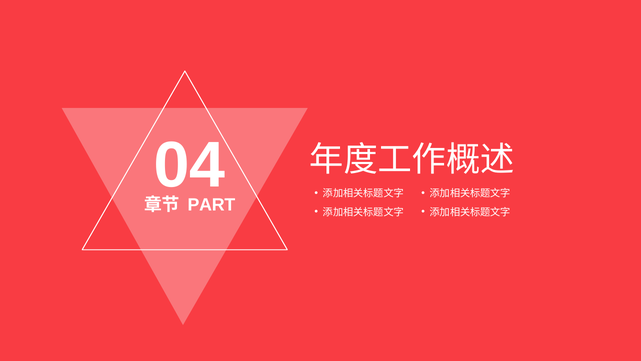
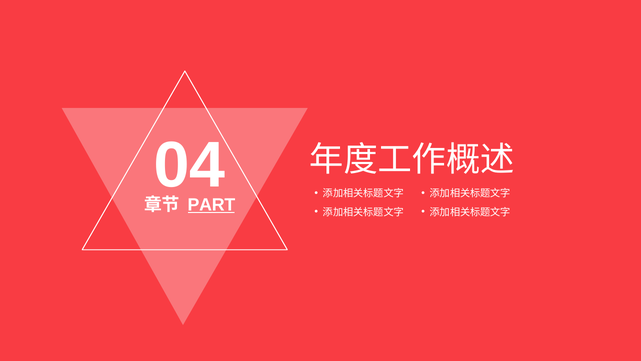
PART underline: none -> present (211, 205)
